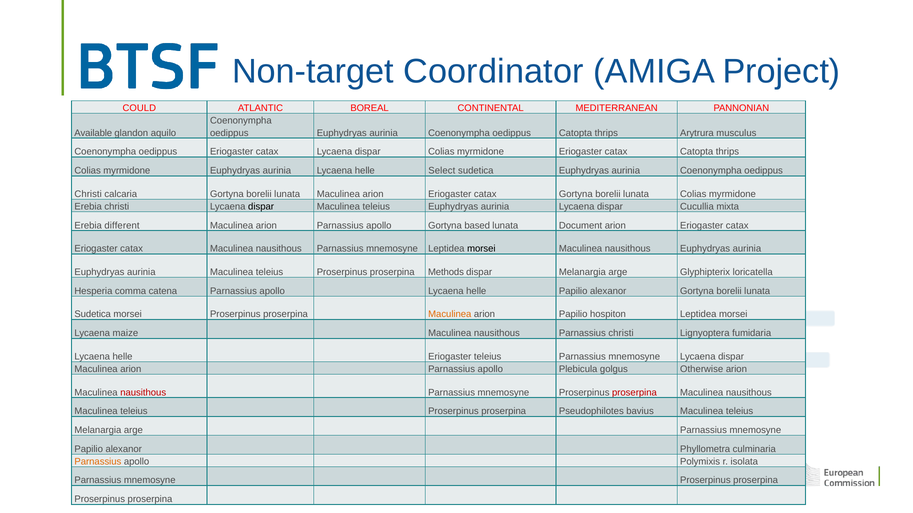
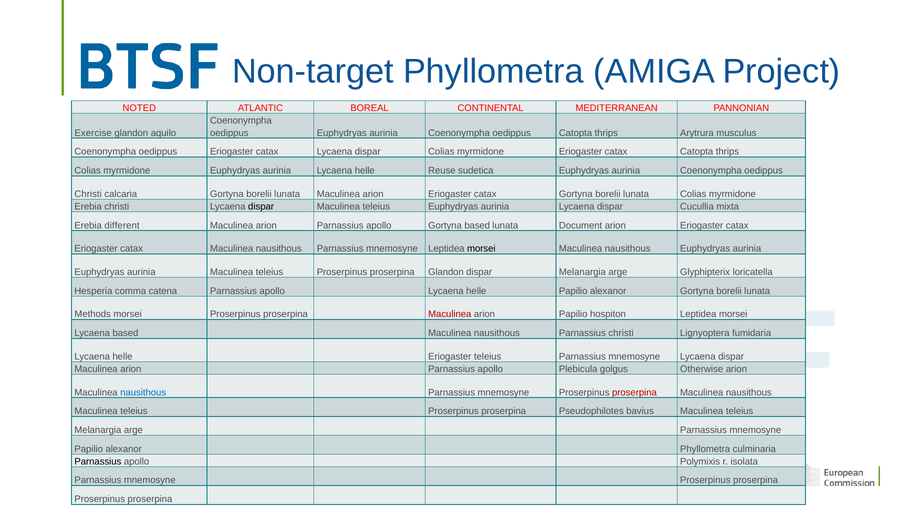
Non-target Coordinator: Coordinator -> Phyllometra (494, 71)
COULD: COULD -> NOTED (139, 108)
Available: Available -> Exercise (93, 133)
Select: Select -> Reuse (442, 171)
proserpina Methods: Methods -> Glandon (446, 272)
Sudetica: Sudetica -> Methods (93, 315)
Maculinea colour: orange -> red (450, 315)
Lycaena maize: maize -> based (125, 334)
nausithous colour: red -> blue (143, 393)
Parnassius colour: orange -> black (98, 462)
